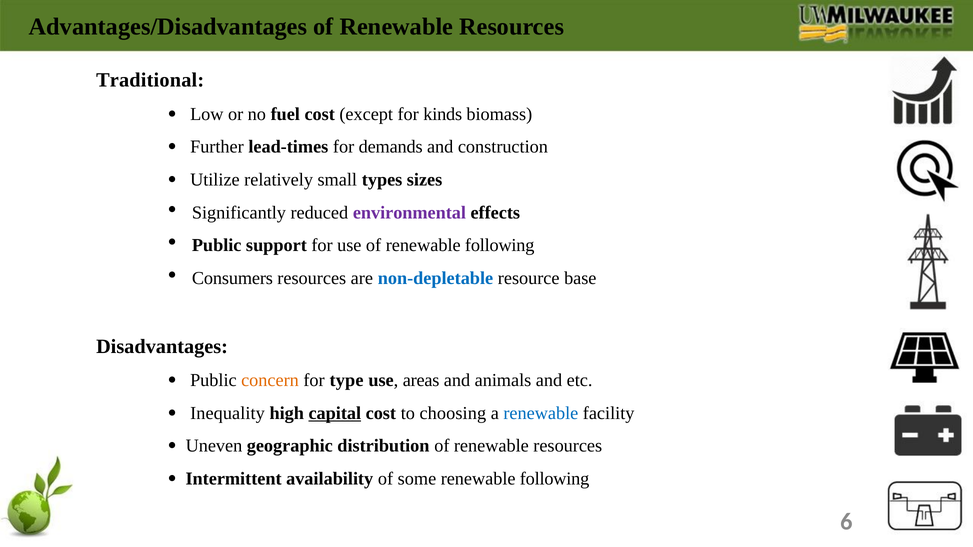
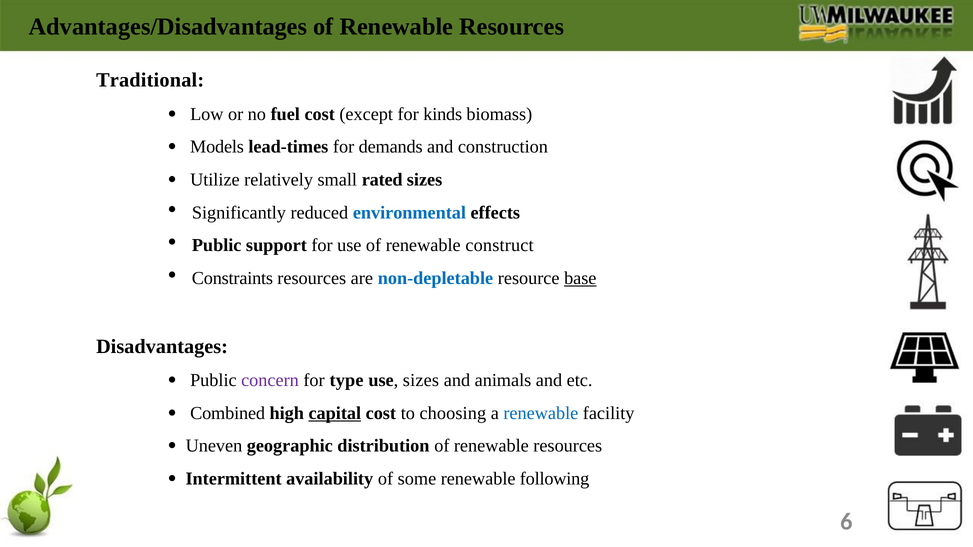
Further: Further -> Models (217, 147)
types: types -> rated (382, 180)
environmental colour: purple -> blue (409, 213)
of renewable following: following -> construct (500, 246)
Consumers: Consumers -> Constraints (232, 278)
base underline: none -> present (580, 278)
concern colour: orange -> purple (270, 381)
use areas: areas -> sizes (421, 381)
Inequality: Inequality -> Combined (228, 413)
